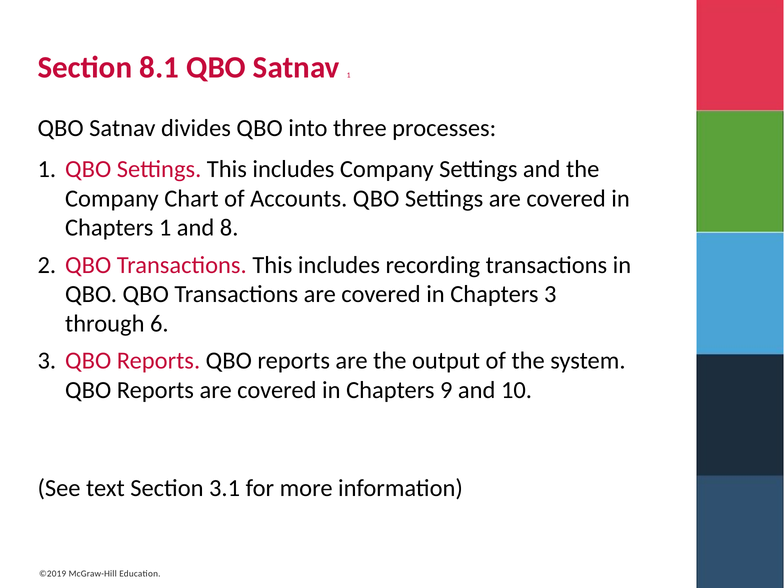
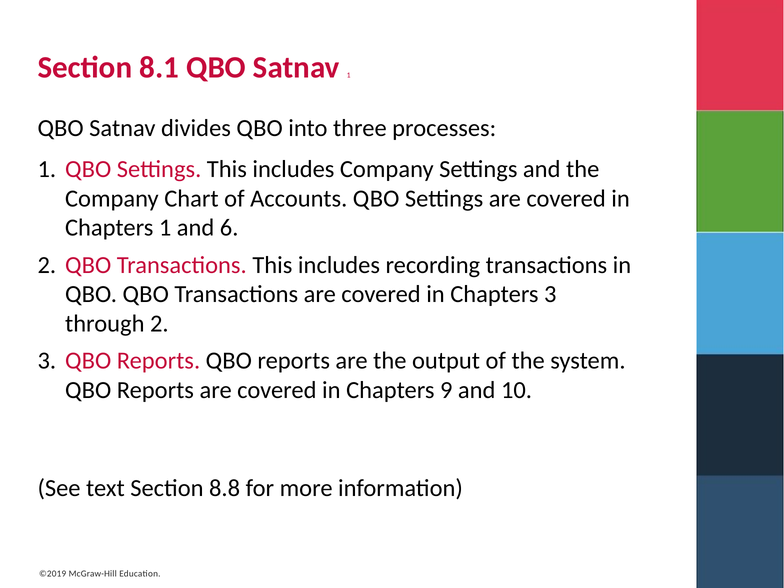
8: 8 -> 6 (229, 228)
through 6: 6 -> 2 (159, 324)
3.1: 3.1 -> 8.8 (225, 488)
